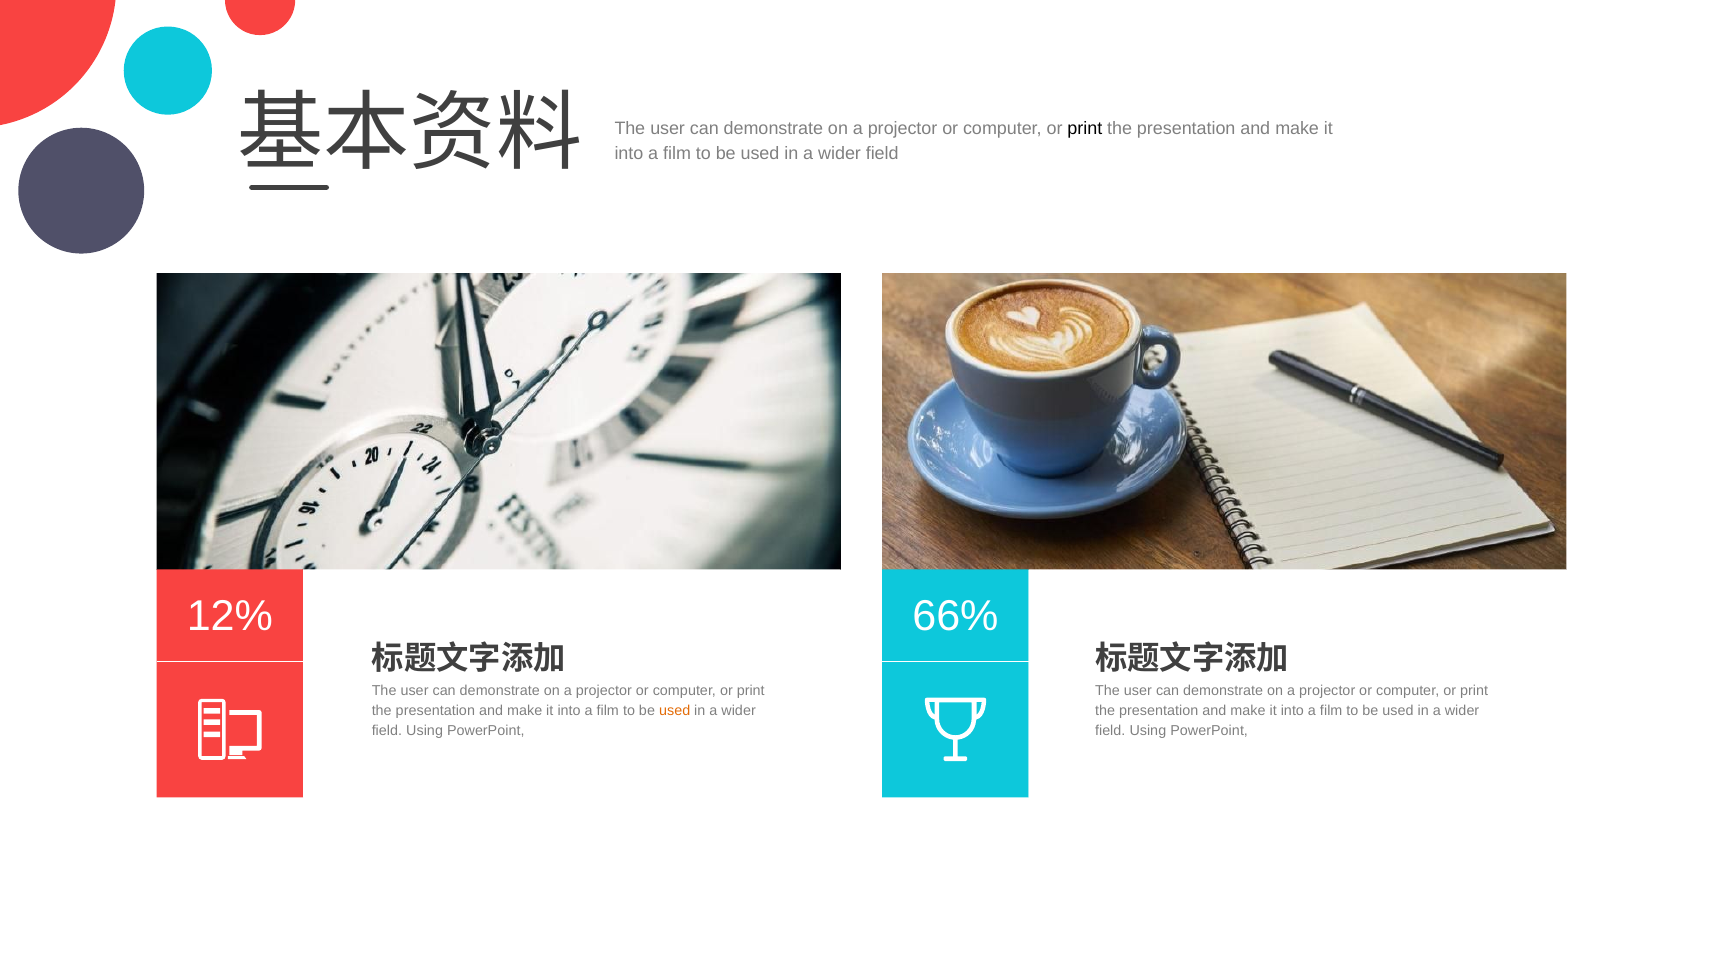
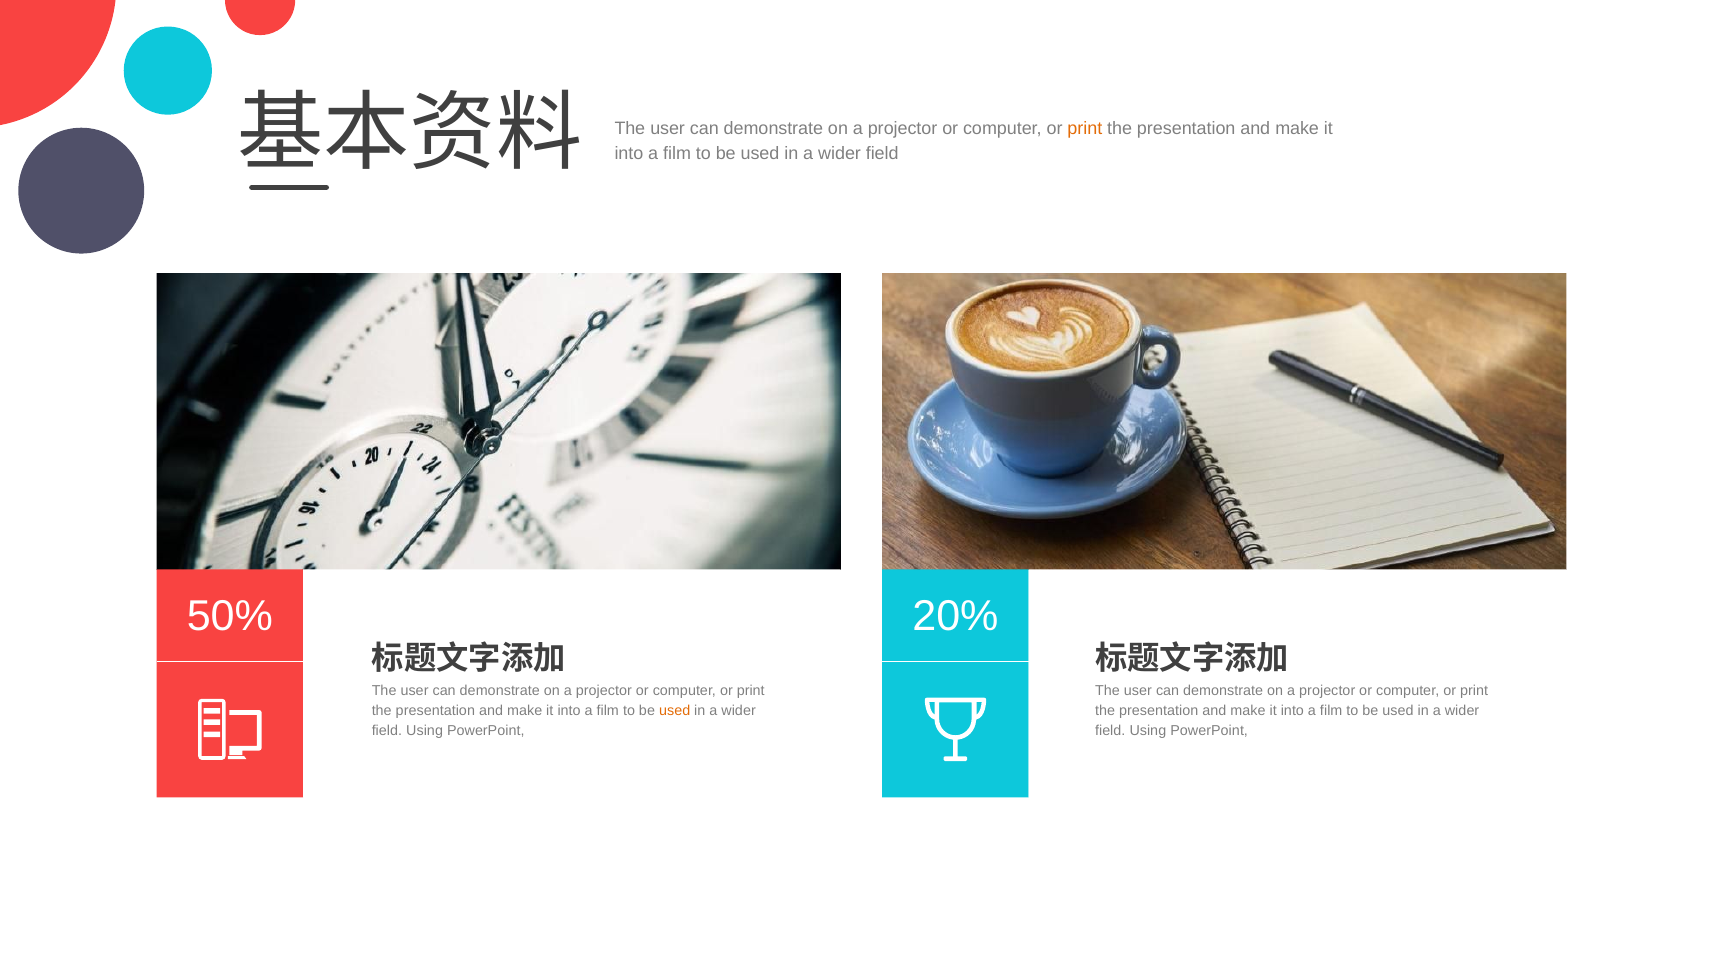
print colour: black -> orange (1085, 129)
12%: 12% -> 50% (230, 617)
66%: 66% -> 20% (955, 617)
